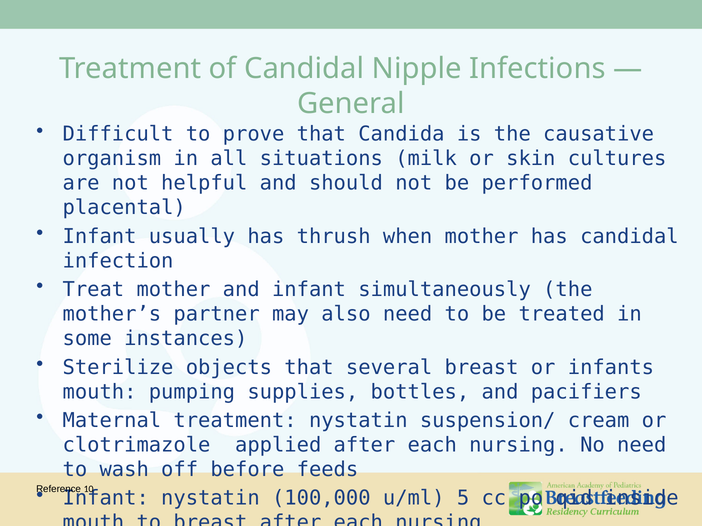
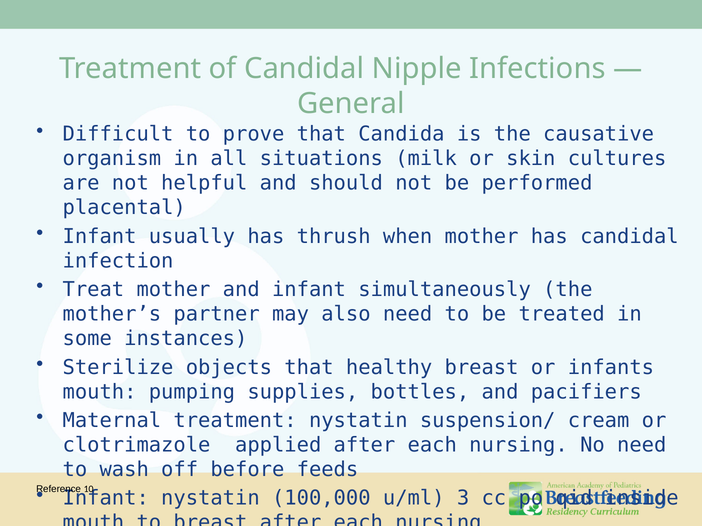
several: several -> healthy (389, 368)
5: 5 -> 3 (463, 499)
